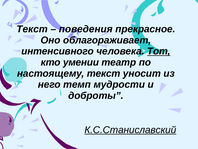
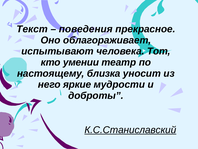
интенсивного: интенсивного -> испытывают (57, 51)
Тот underline: present -> none (159, 51)
настоящему текст: текст -> близка (104, 73)
темп: темп -> яркие (77, 84)
